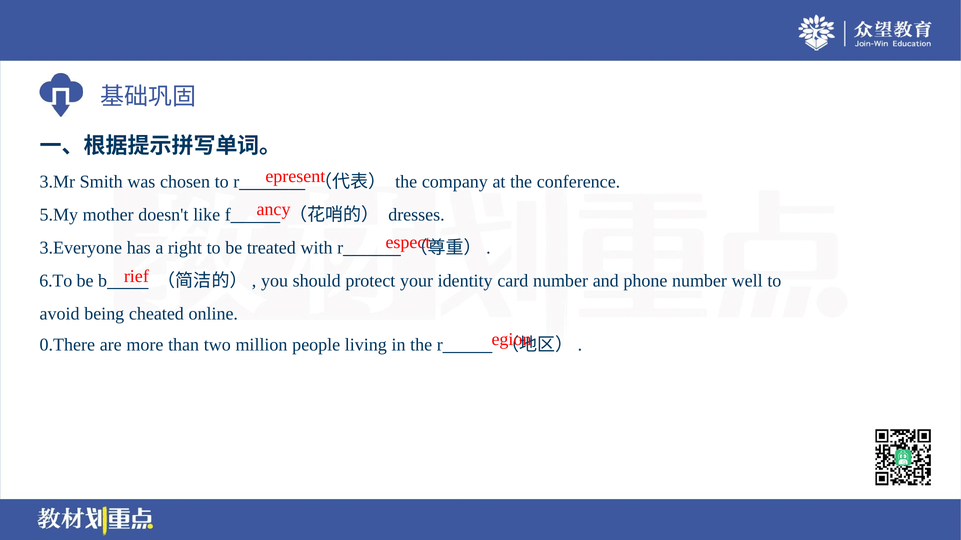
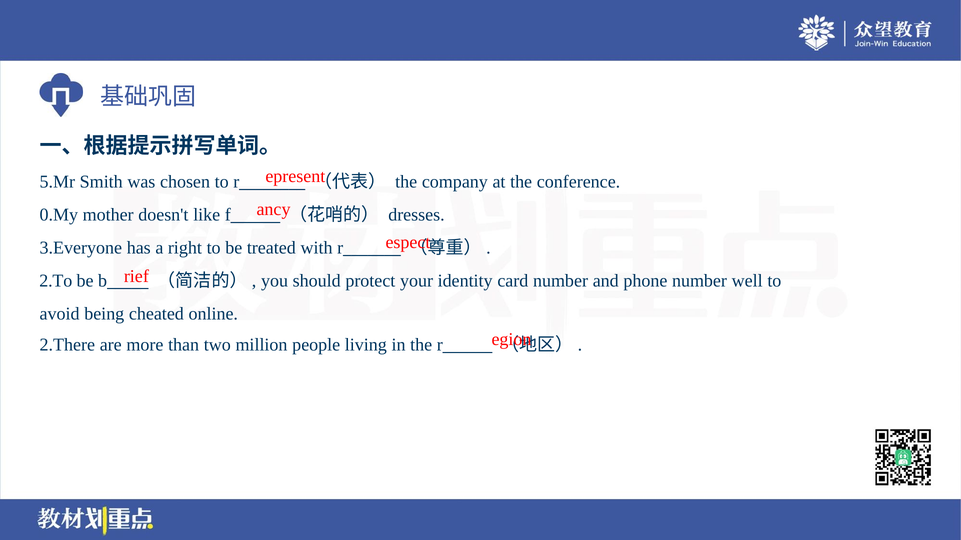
3.Mr: 3.Mr -> 5.Mr (57, 182)
5.My: 5.My -> 0.My (59, 215)
6.To: 6.To -> 2.To (56, 281)
0.There: 0.There -> 2.There (67, 345)
